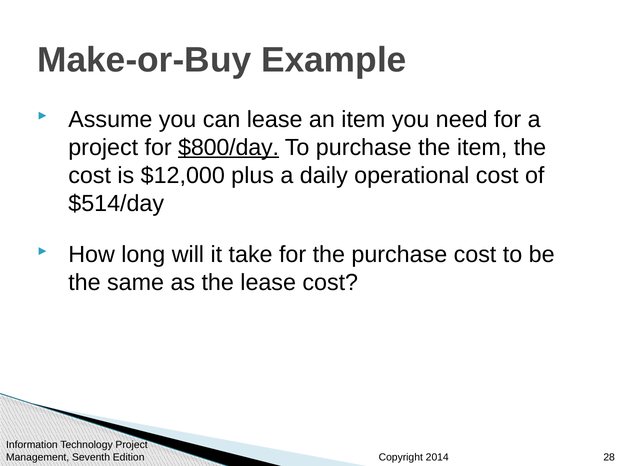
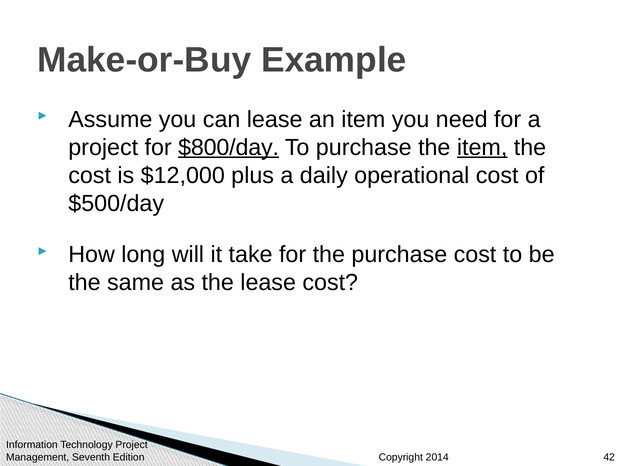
item underline: none -> present (482, 147)
$514/day: $514/day -> $500/day (116, 203)
28: 28 -> 42 (609, 457)
